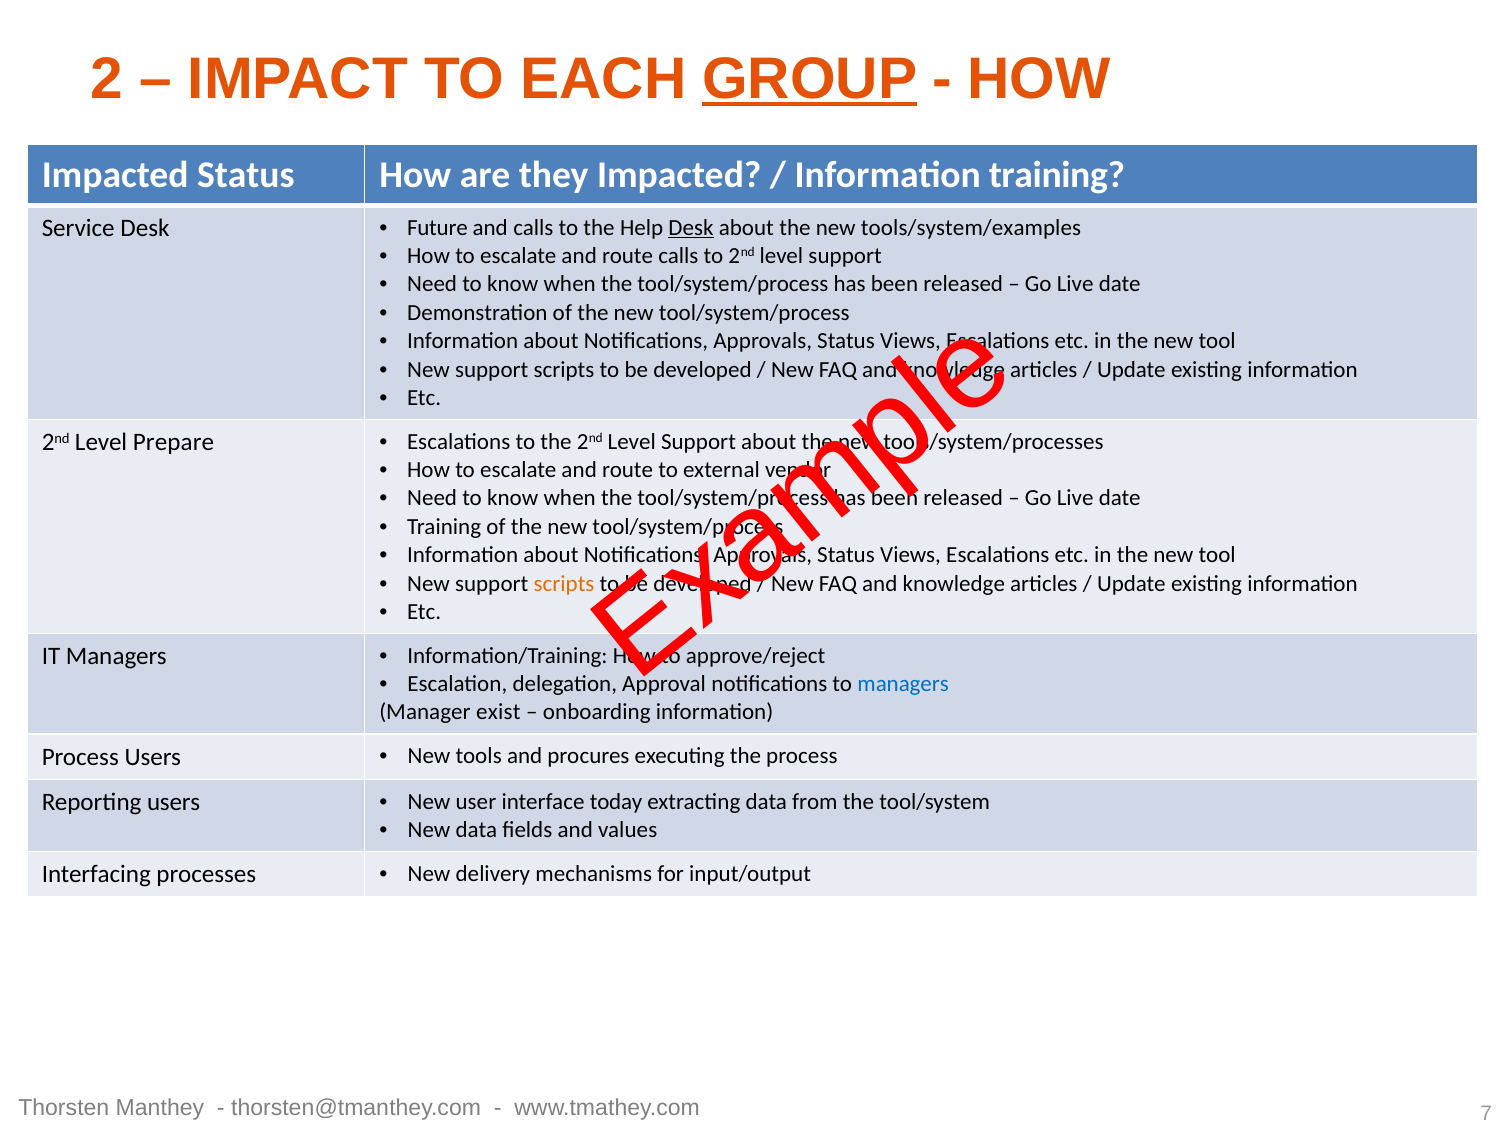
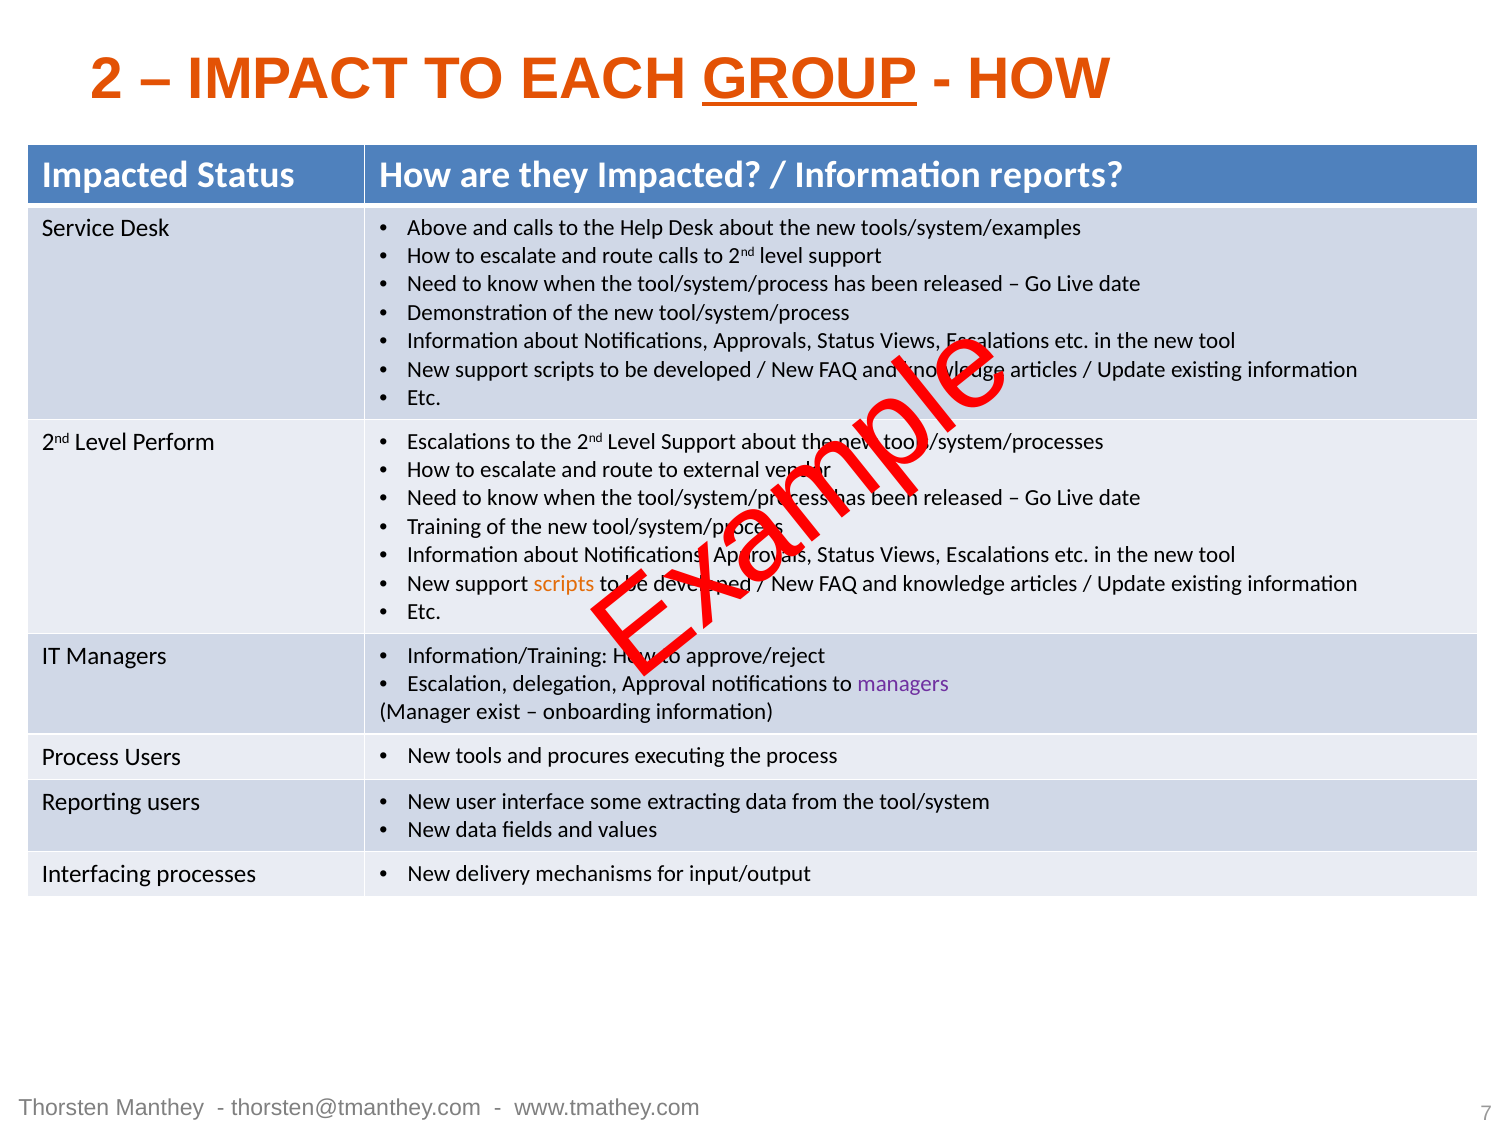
Information training: training -> reports (1057, 175)
Future: Future -> Above (437, 228)
Desk underline: present -> none (691, 228)
Prepare: Prepare -> Perform (174, 443)
managers colour: blue -> purple (903, 684)
today: today -> some (616, 802)
